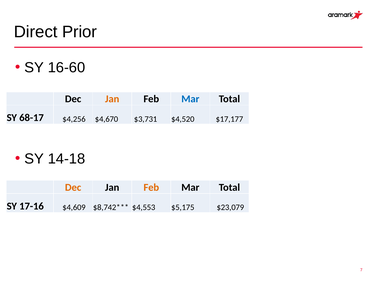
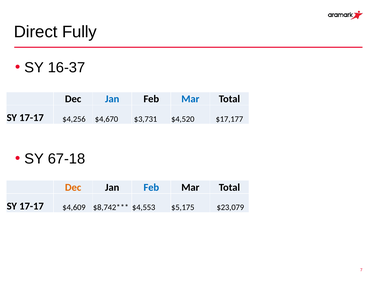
Prior: Prior -> Fully (80, 32)
16-60: 16-60 -> 16-37 (66, 68)
Jan colour: orange -> blue (112, 99)
68-17: 68-17 -> 17-17 (32, 118)
14-18: 14-18 -> 67-18 (66, 159)
Feb colour: orange -> blue (151, 188)
17-16: 17-16 -> 17-17 (32, 207)
